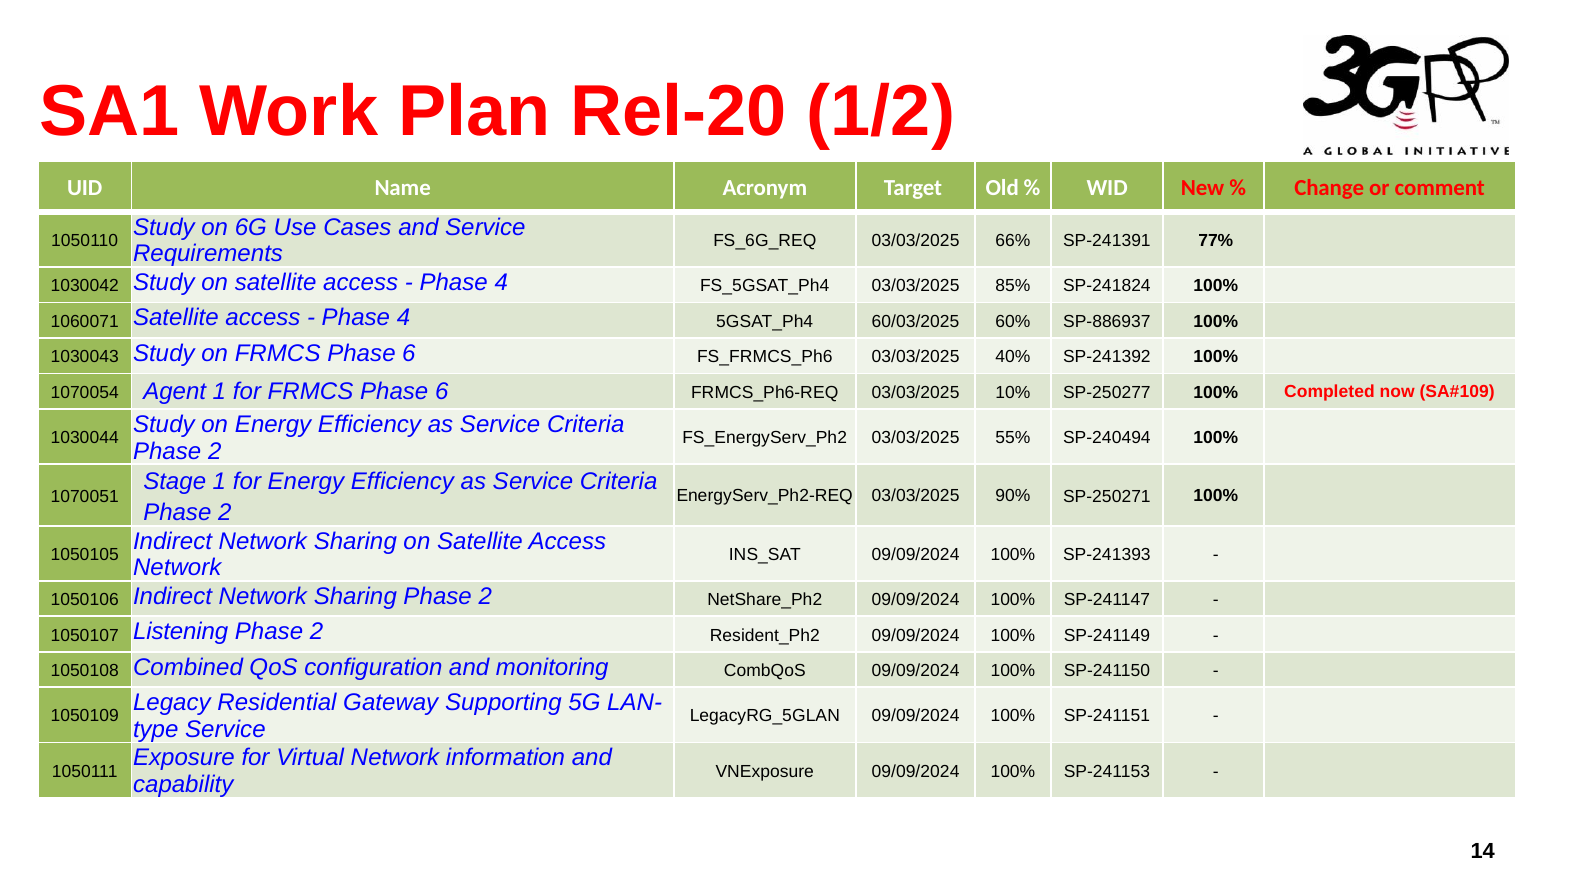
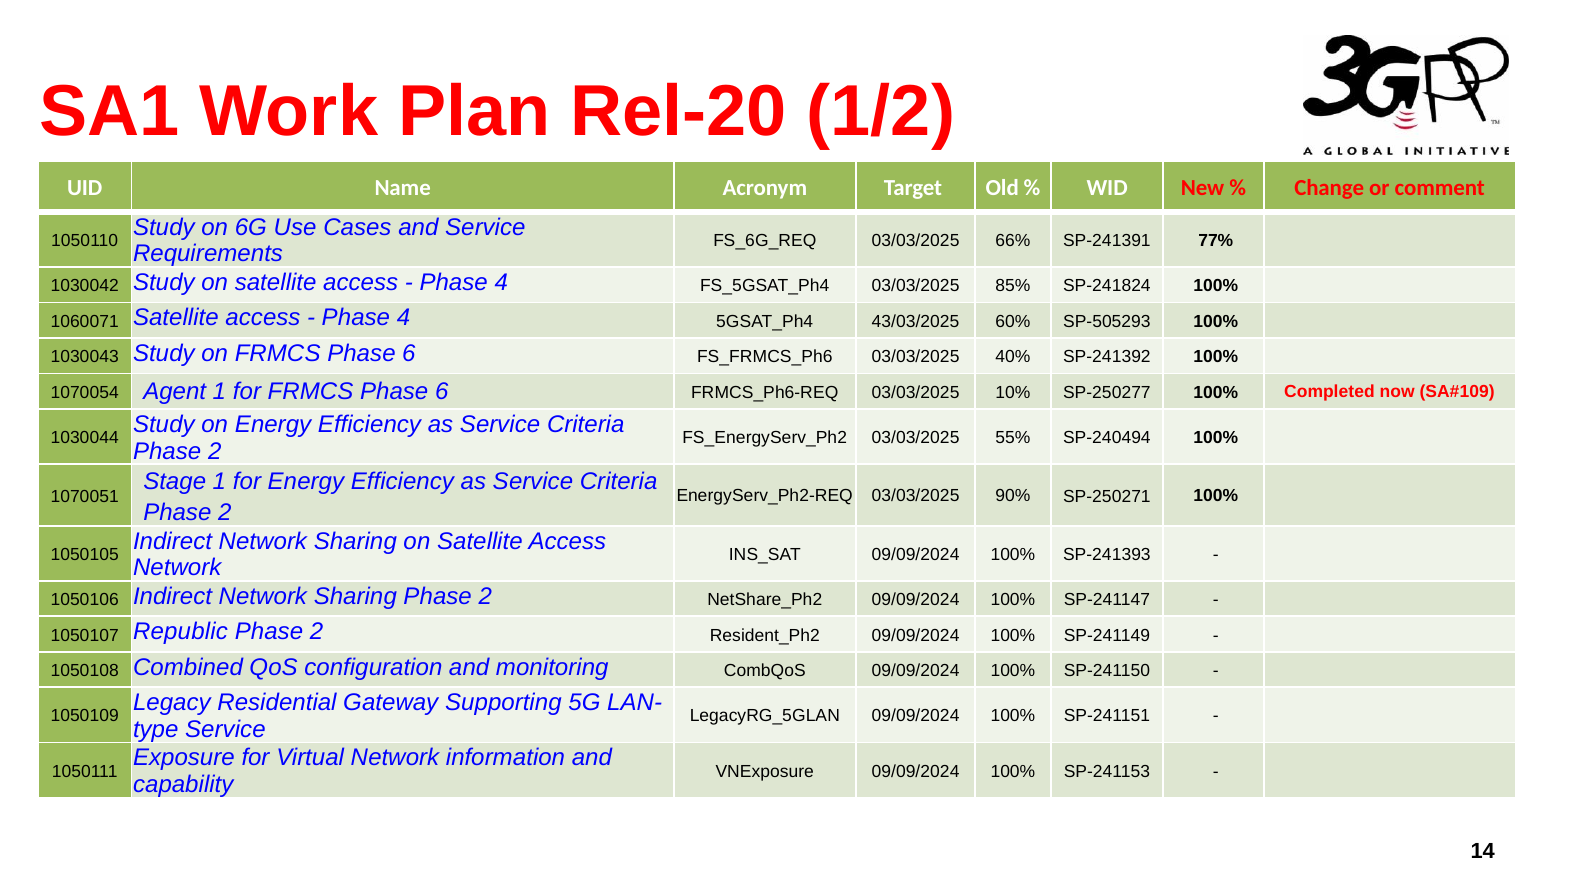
60/03/2025: 60/03/2025 -> 43/03/2025 (916, 322)
SP-886937: SP-886937 -> SP-505293 (1107, 322)
Listening: Listening -> Republic (181, 632)
